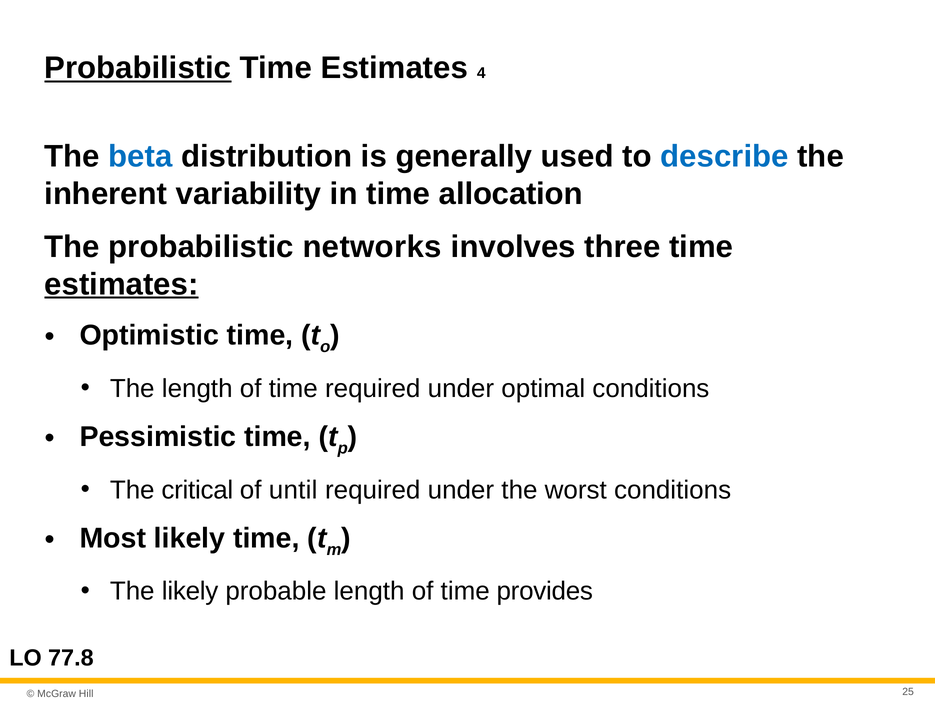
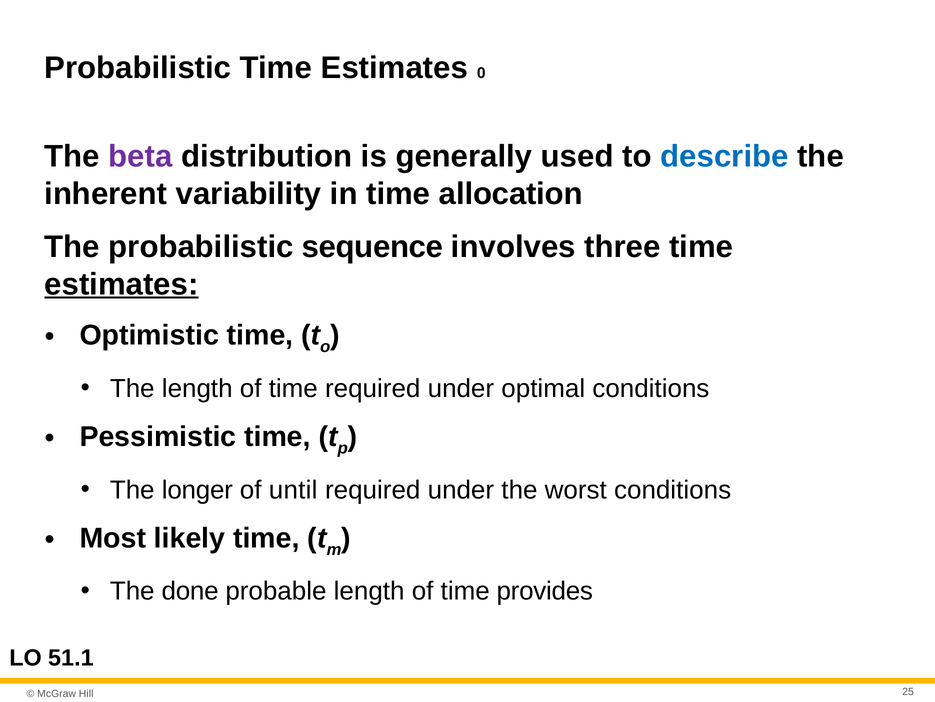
Probabilistic underline: present -> none (138, 68)
4: 4 -> 0 (481, 73)
beta colour: blue -> purple (140, 156)
networks: networks -> sequence (372, 247)
critical: critical -> longer (197, 489)
The likely: likely -> done (190, 591)
77.8: 77.8 -> 51.1 (71, 657)
